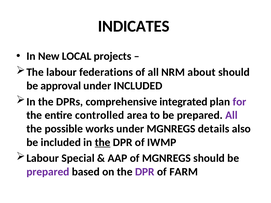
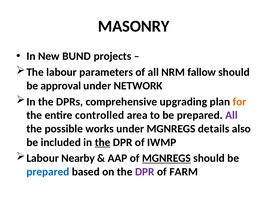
INDICATES: INDICATES -> MASONRY (134, 26)
LOCAL: LOCAL -> BUND (77, 56)
federations: federations -> parameters (106, 72)
about: about -> fallow (202, 72)
under INCLUDED: INCLUDED -> NETWORK (138, 86)
integrated: integrated -> upgrading (183, 102)
for colour: purple -> orange (240, 102)
Special: Special -> Nearby (78, 158)
MGNREGS underline: none -> present (166, 158)
prepared colour: purple -> blue (48, 172)
